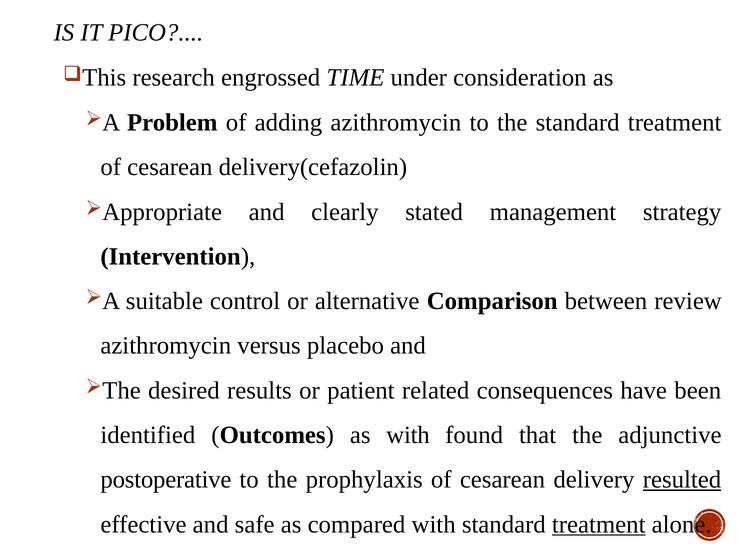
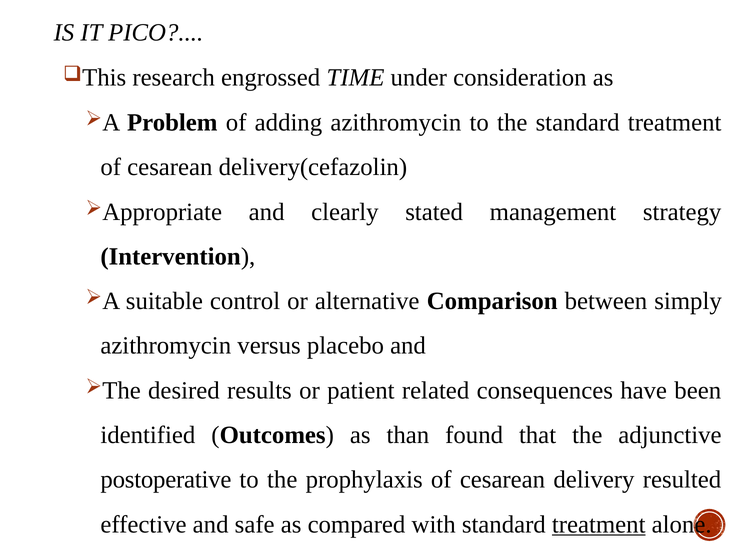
review: review -> simply (688, 301)
as with: with -> than (408, 435)
resulted underline: present -> none (682, 480)
